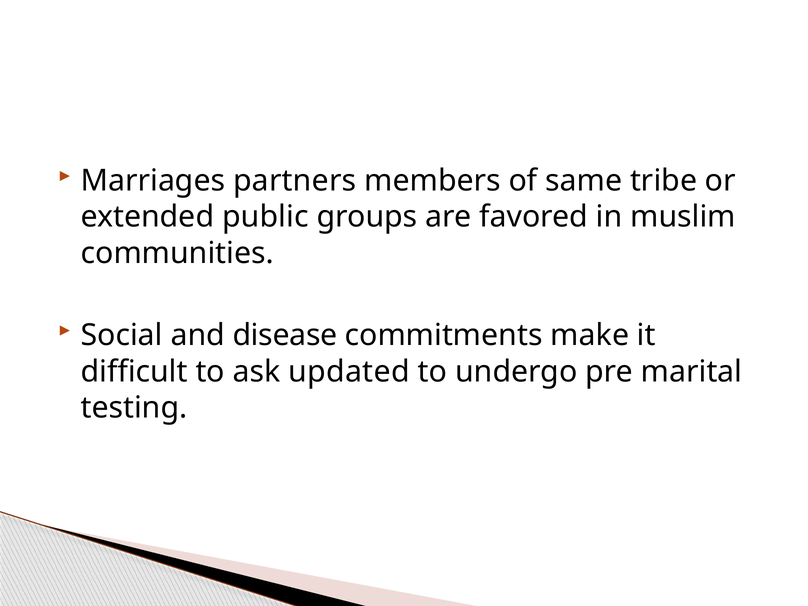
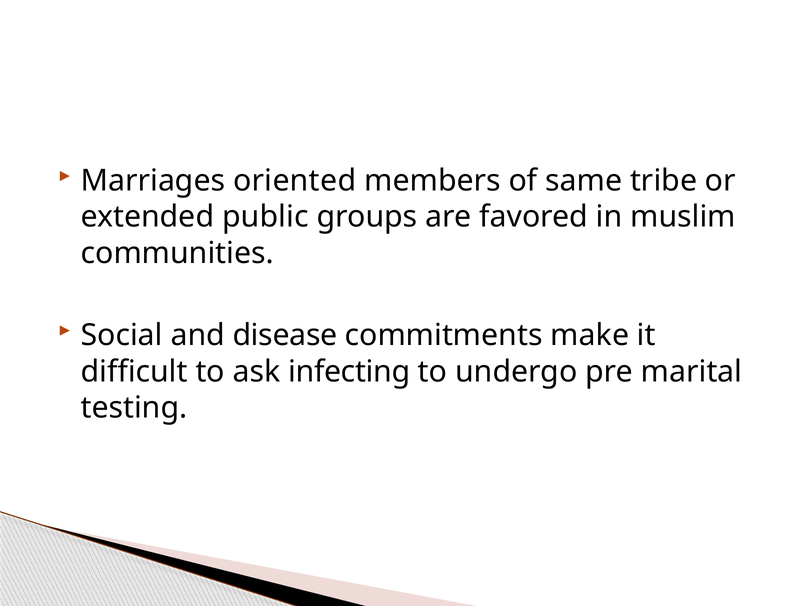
partners: partners -> oriented (295, 181)
updated: updated -> infecting (349, 372)
